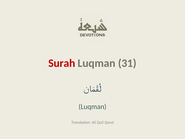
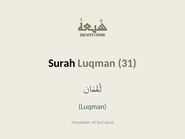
Surah colour: red -> black (62, 63)
